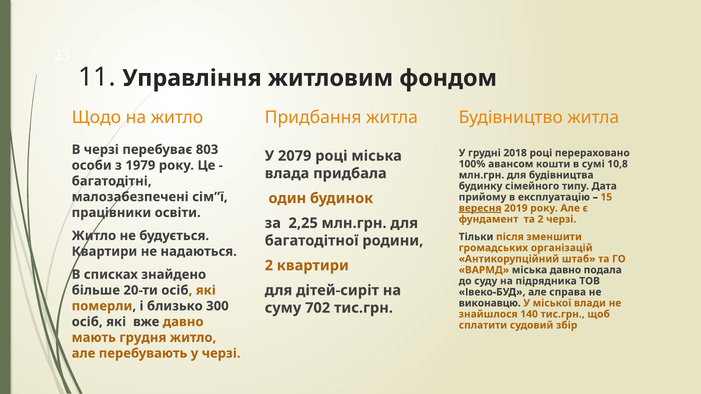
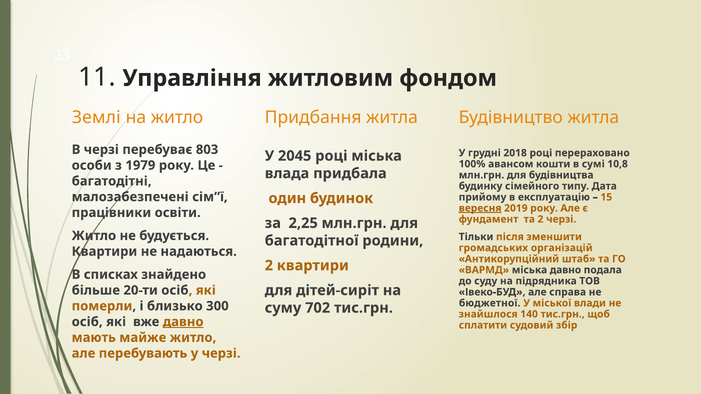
Щодо: Щодо -> Землі (96, 118)
2079: 2079 -> 2045 (295, 156)
виконавцю: виконавцю -> бюджетної (490, 303)
давно underline: none -> present (183, 322)
грудня: грудня -> майже (143, 338)
